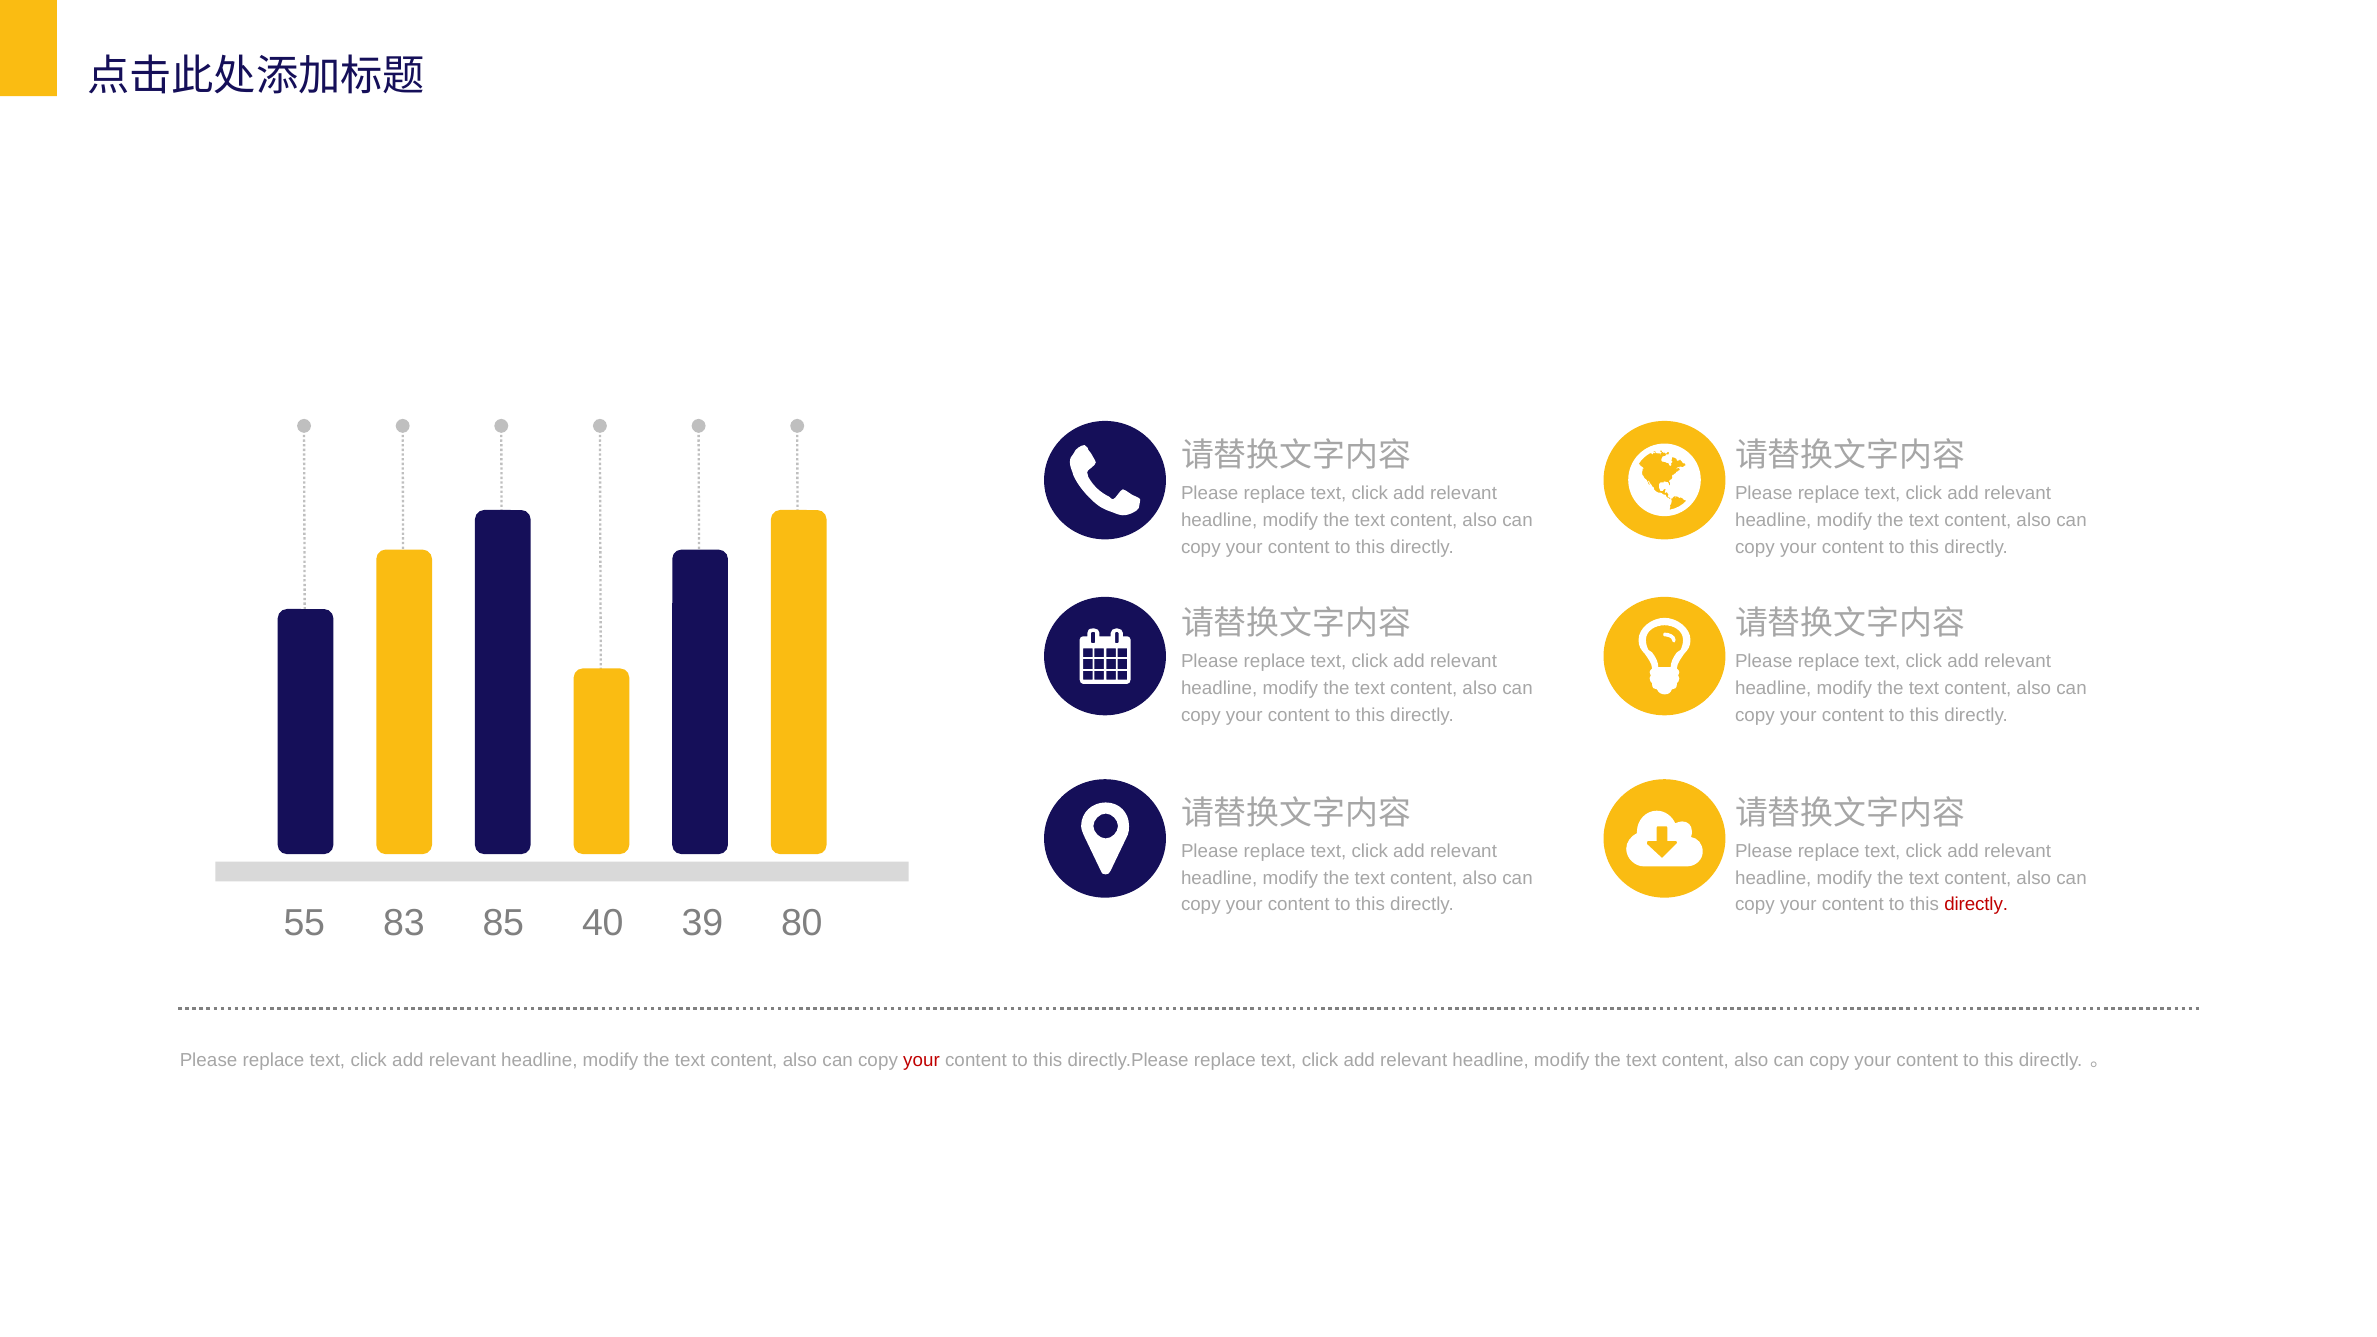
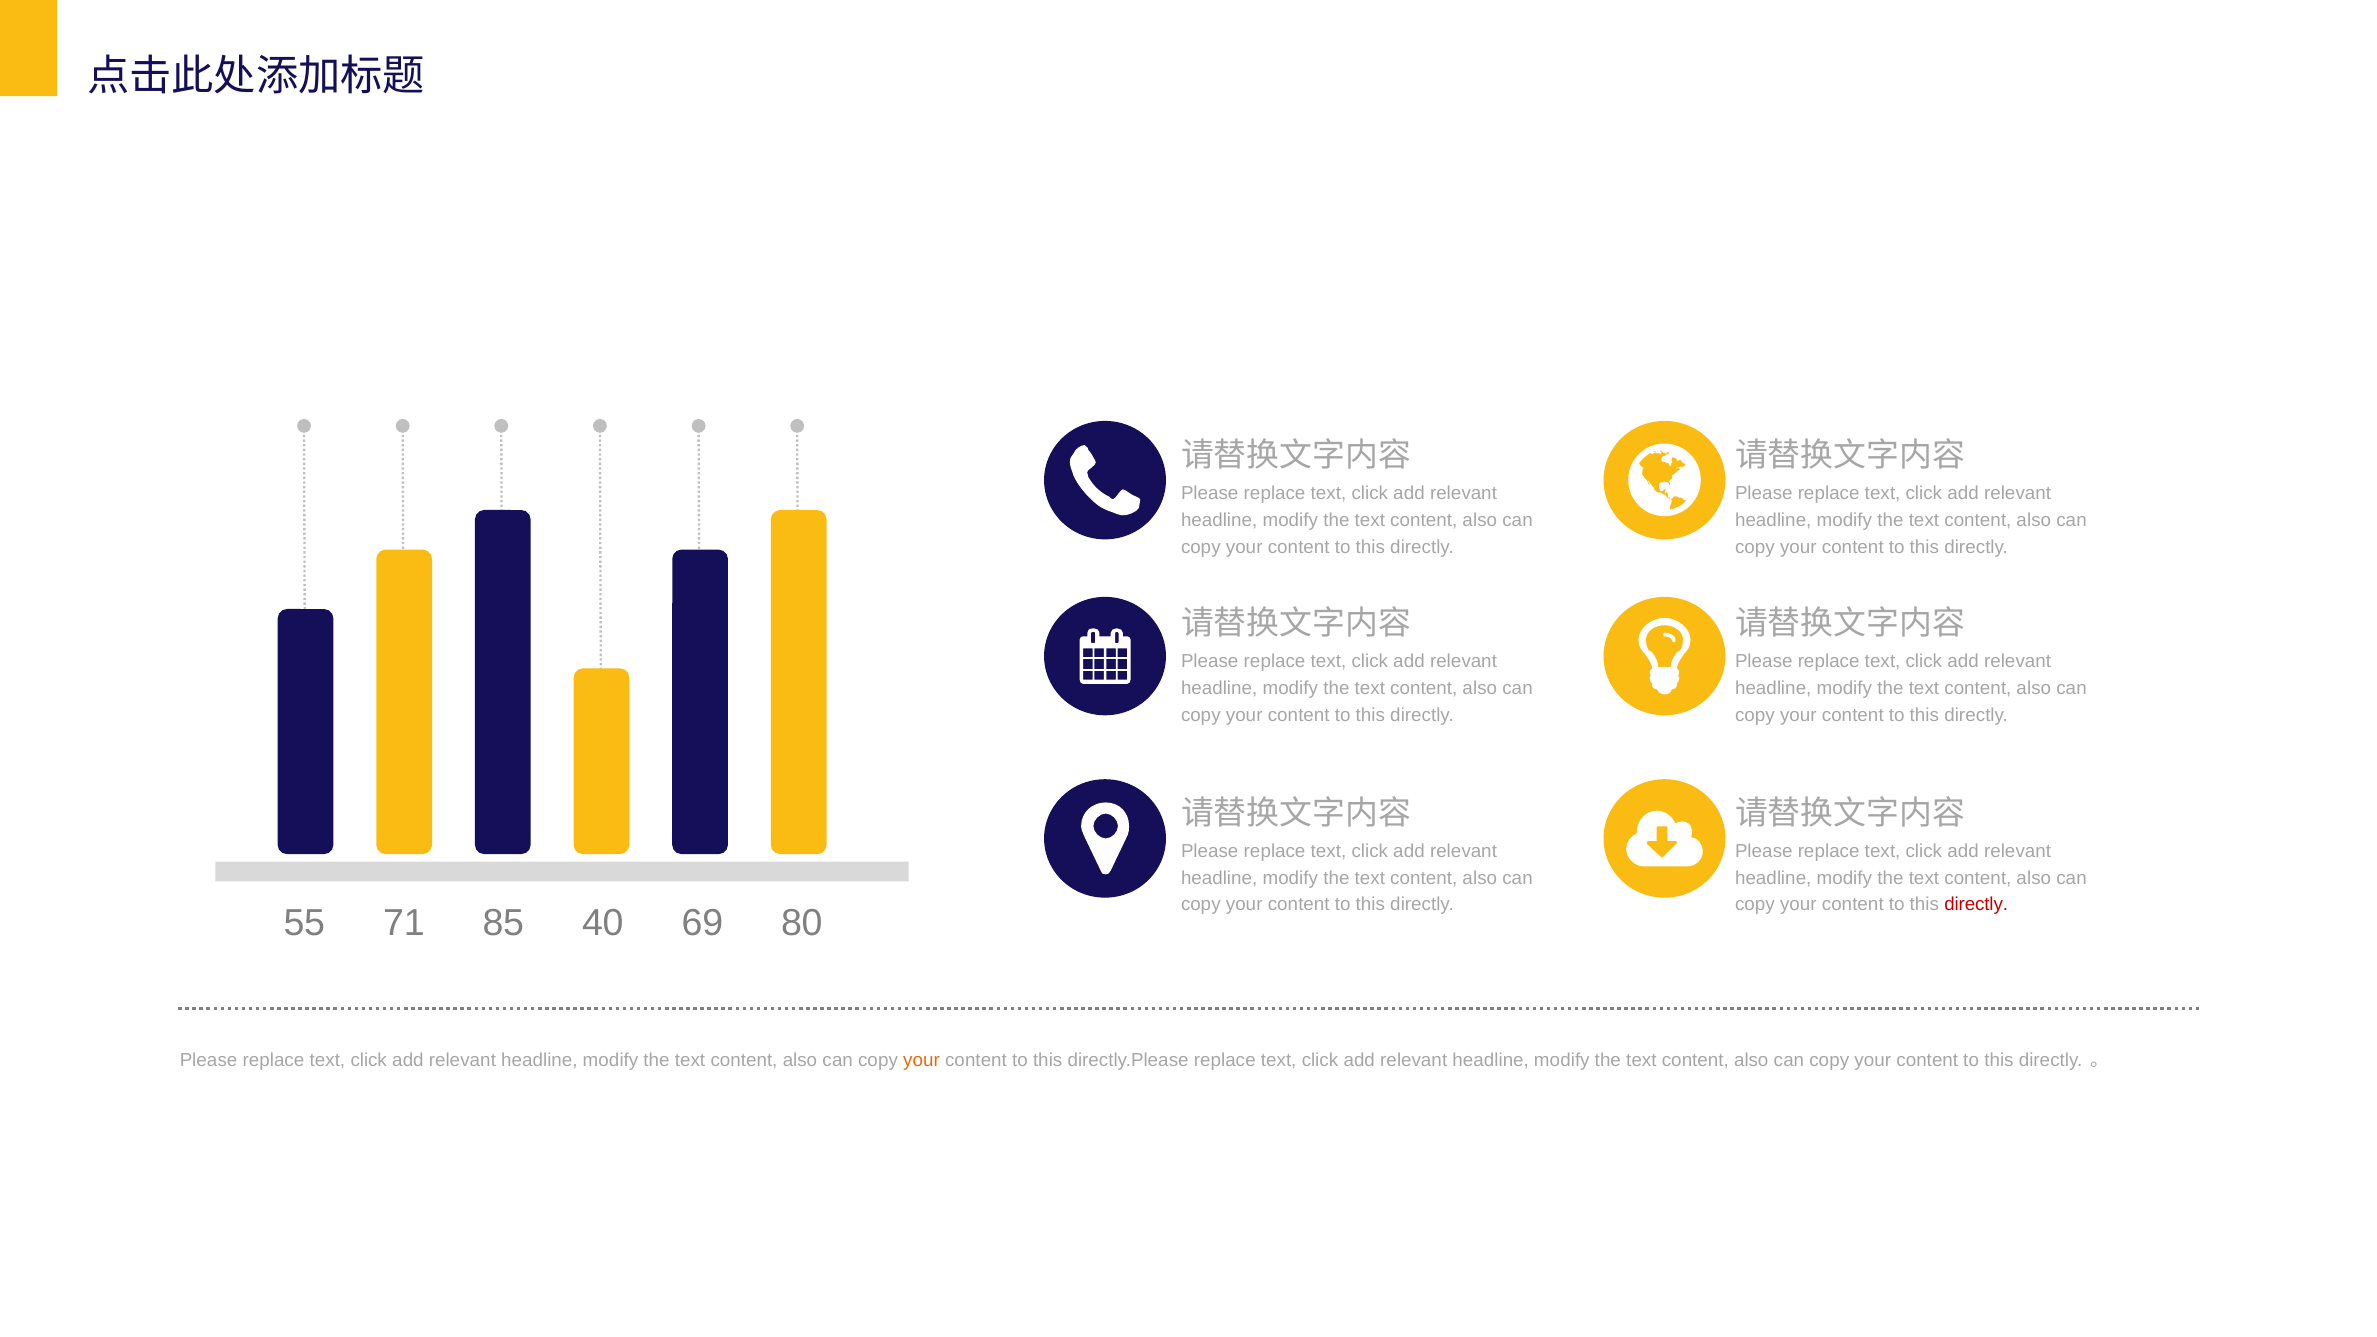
83: 83 -> 71 (404, 923)
39: 39 -> 69 (702, 923)
your colour: red -> orange (921, 1060)
